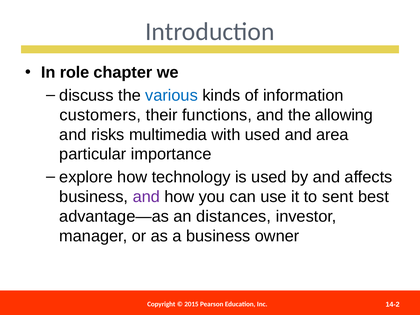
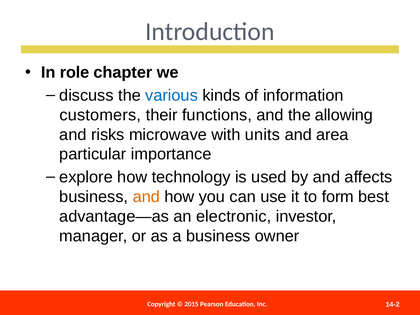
multimedia: multimedia -> microwave (168, 135)
with used: used -> units (263, 135)
and colour: purple -> orange (146, 197)
sent: sent -> form (338, 197)
distances: distances -> electronic (234, 216)
